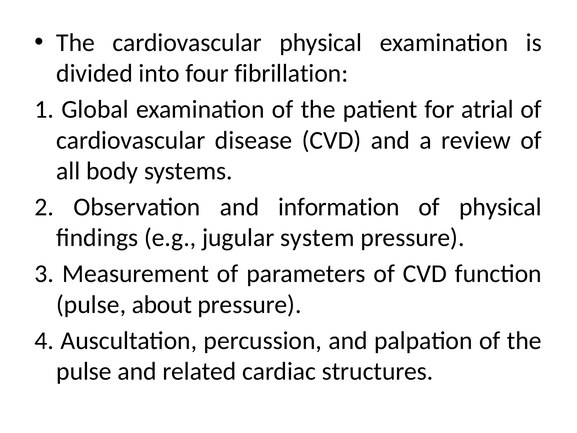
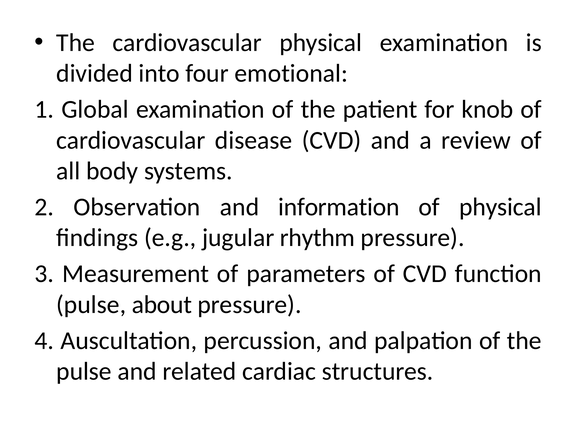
fibrillation: fibrillation -> emotional (291, 73)
atrial: atrial -> knob (487, 109)
system: system -> rhythm (318, 238)
